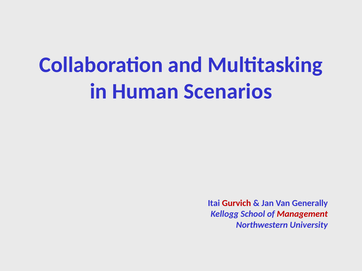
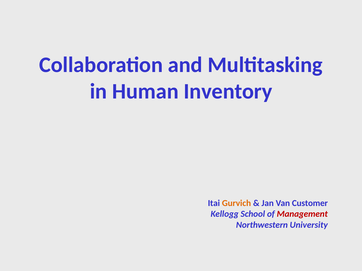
Scenarios: Scenarios -> Inventory (228, 92)
Gurvich colour: red -> orange (236, 203)
Generally: Generally -> Customer (310, 203)
